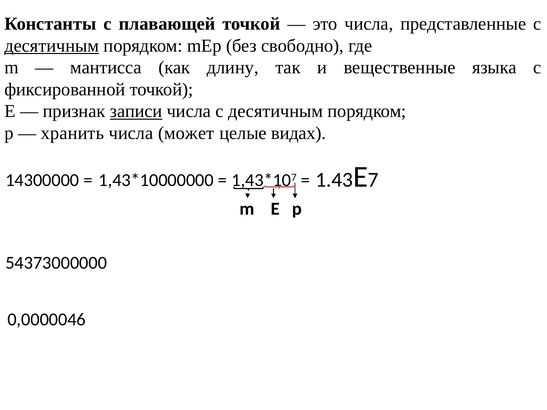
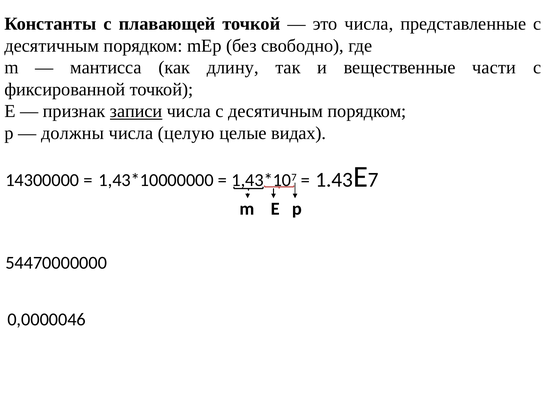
десятичным underline: present -> none (52, 46)
языка: языка -> части (494, 68)
хранить: хранить -> должны (73, 133)
может: может -> целую (186, 133)
54373000000: 54373000000 -> 54470000000 (56, 263)
